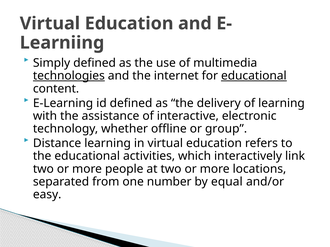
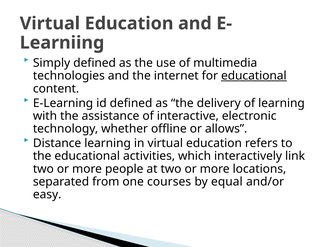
technologies underline: present -> none (69, 76)
group: group -> allows (226, 129)
number: number -> courses (169, 182)
